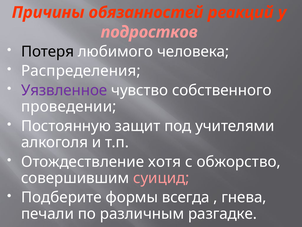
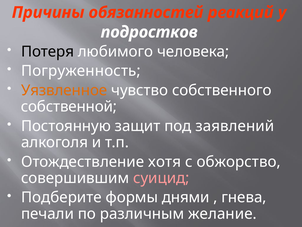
подростков colour: pink -> white (149, 32)
Распределения: Распределения -> Погруженность (81, 71)
Уязвленное colour: purple -> orange (64, 90)
проведении: проведении -> собственной (69, 106)
учителями: учителями -> заявлений (235, 126)
всегда: всегда -> днями (186, 197)
разгадке: разгадке -> желание (222, 213)
